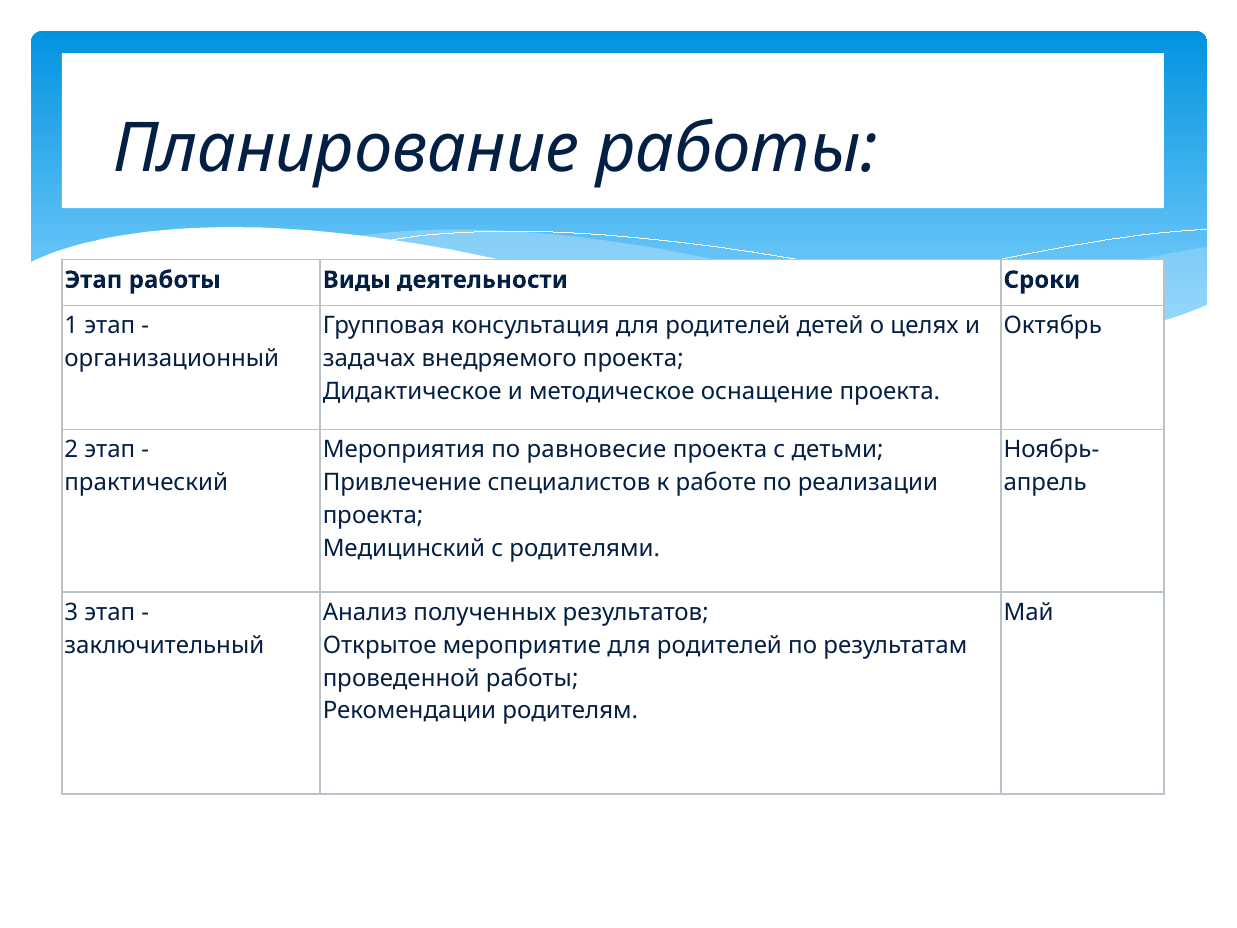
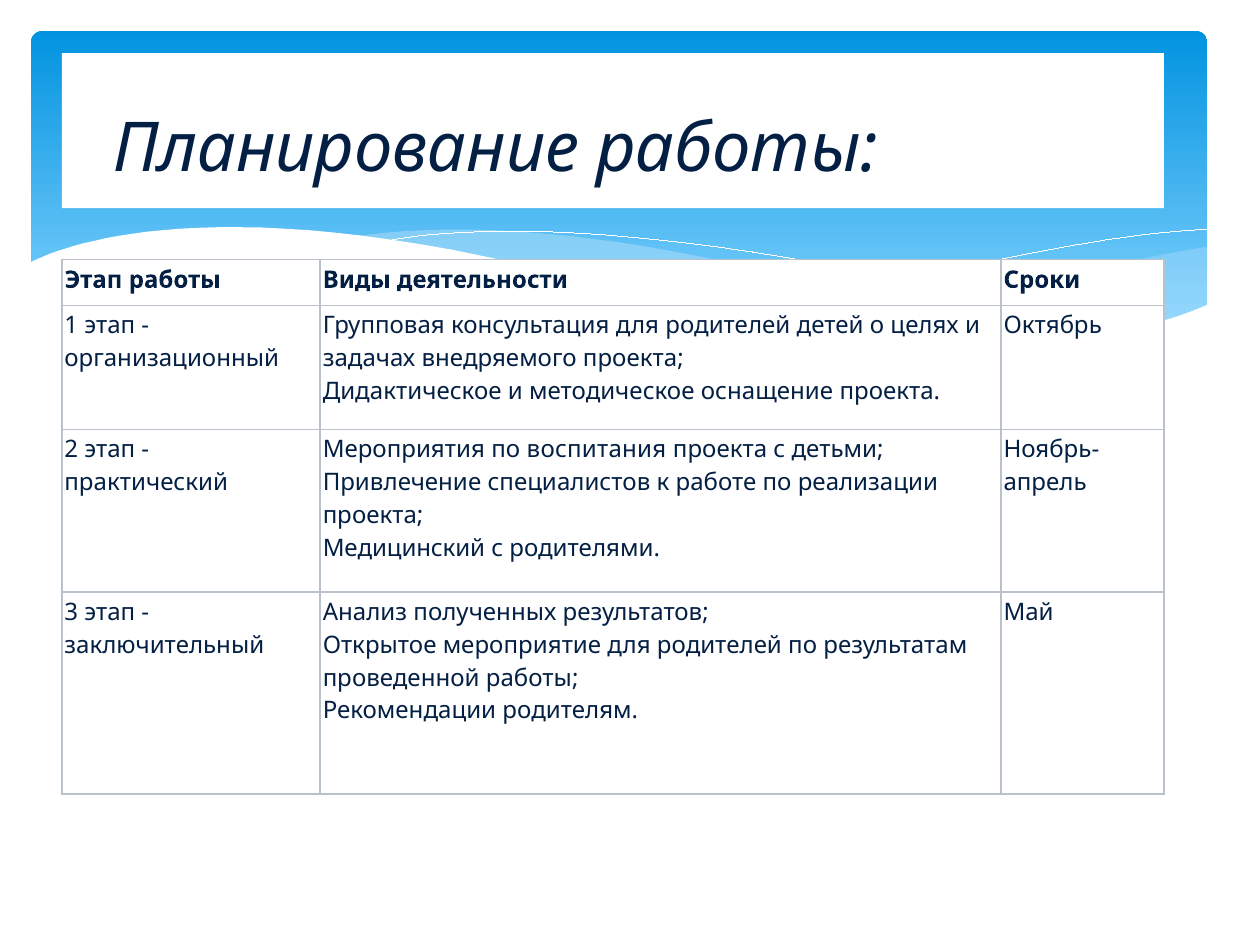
равновесие: равновесие -> воспитания (596, 450)
